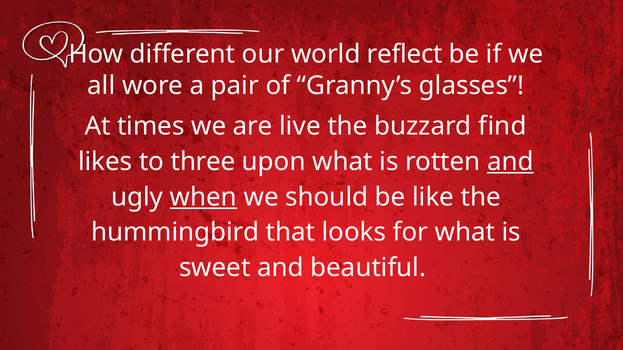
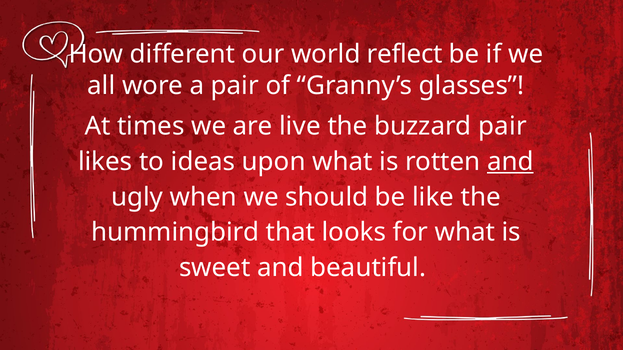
buzzard find: find -> pair (503, 127)
three: three -> ideas (203, 162)
when underline: present -> none (203, 197)
